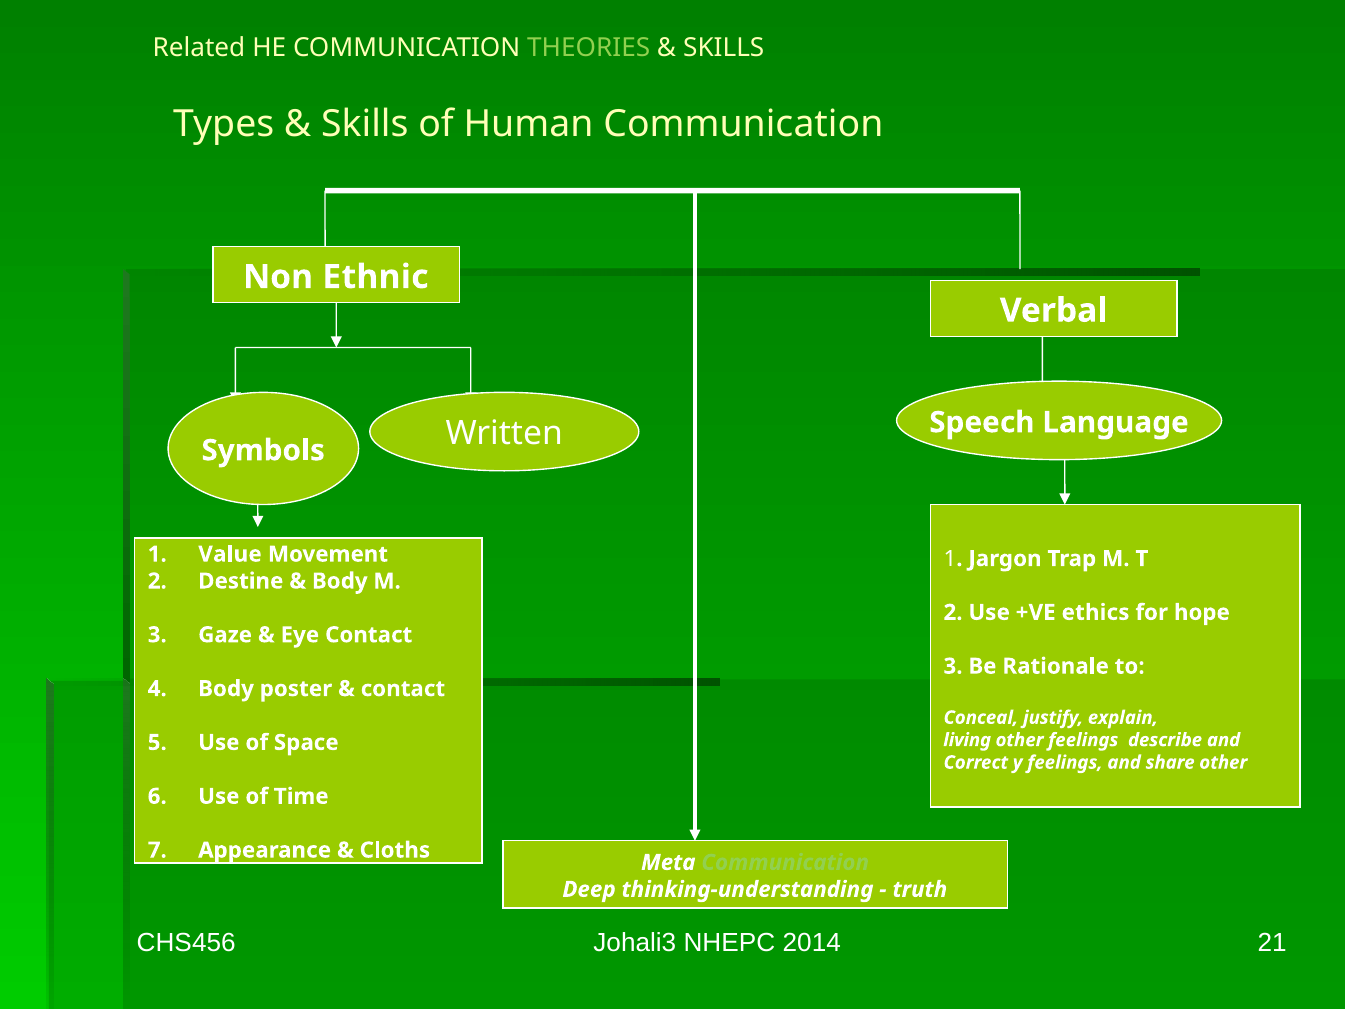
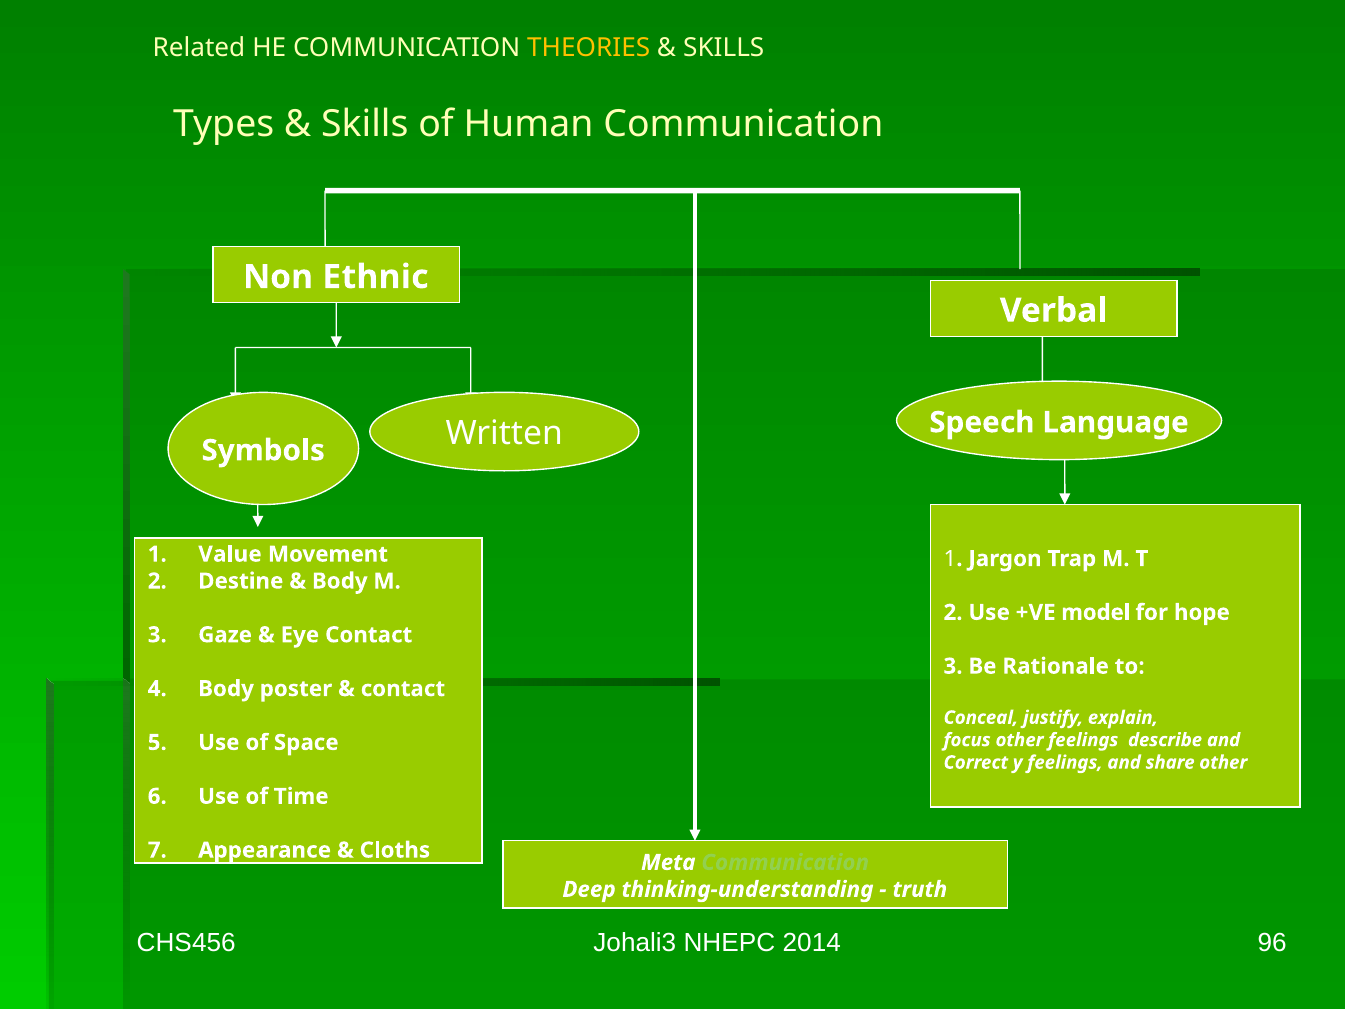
THEORIES colour: light green -> yellow (589, 48)
ethics: ethics -> model (1096, 612)
living: living -> focus (967, 740)
21: 21 -> 96 (1272, 943)
